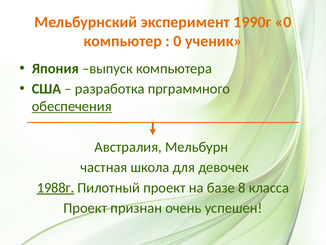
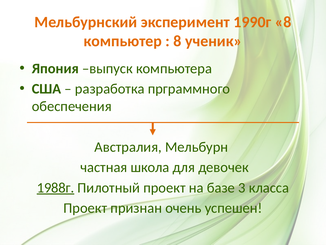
1990г 0: 0 -> 8 (283, 22)
0: 0 -> 8 (177, 41)
обеспечения underline: present -> none (72, 106)
8: 8 -> 3 (242, 187)
